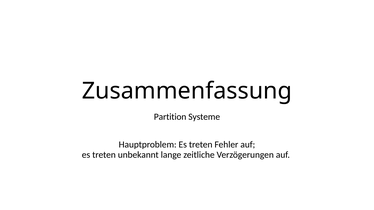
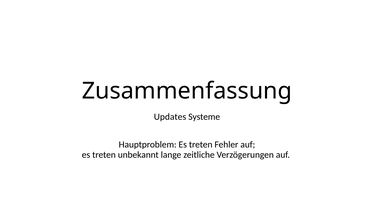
Partition: Partition -> Updates (170, 117)
